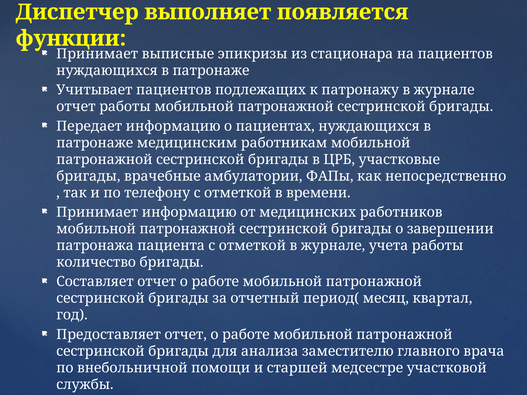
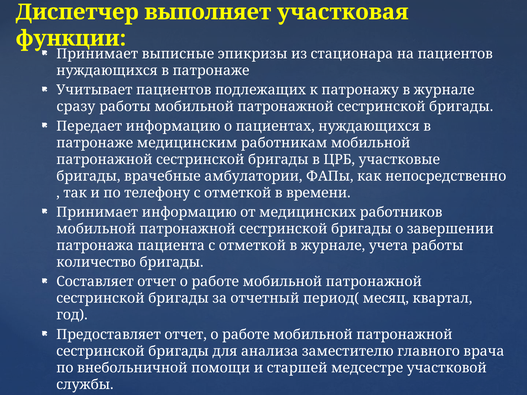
появляется: появляется -> участковая (343, 12)
отчет: отчет -> сразу (76, 107)
